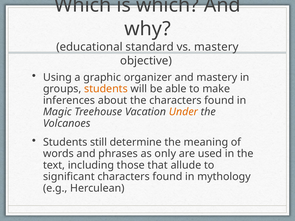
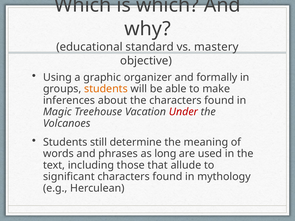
and mastery: mastery -> formally (217, 77)
Under colour: orange -> red (183, 112)
only: only -> long (165, 154)
